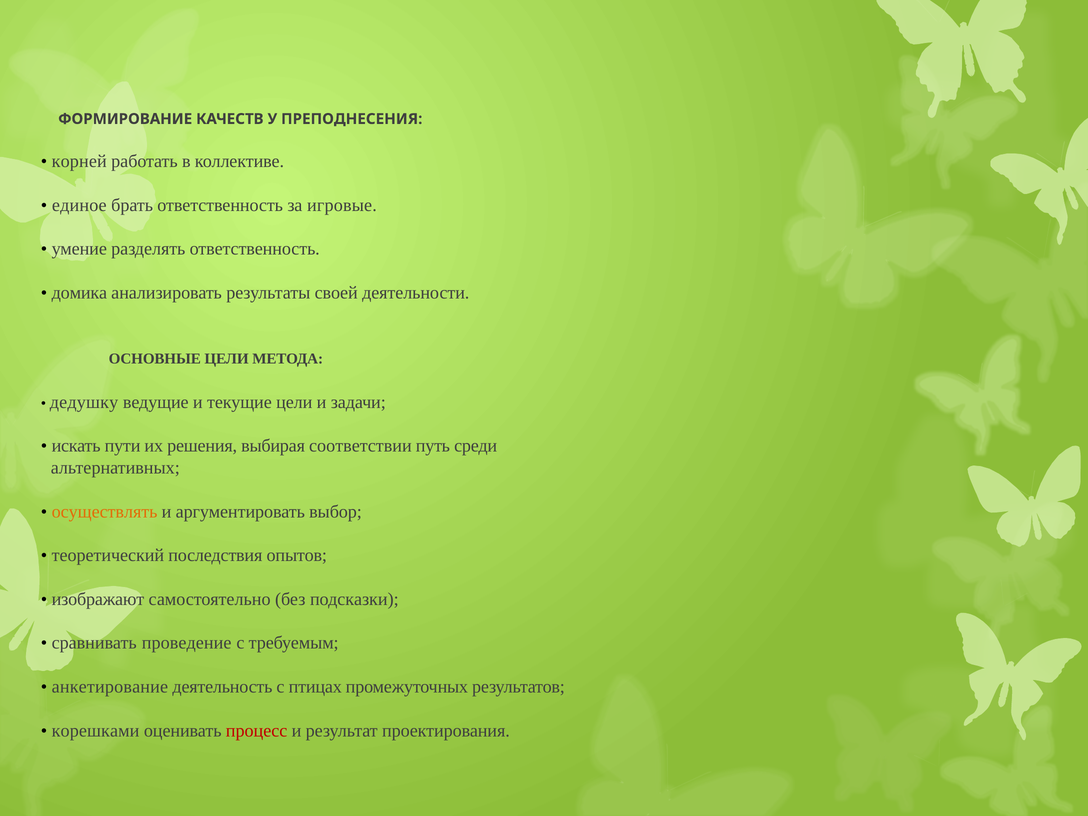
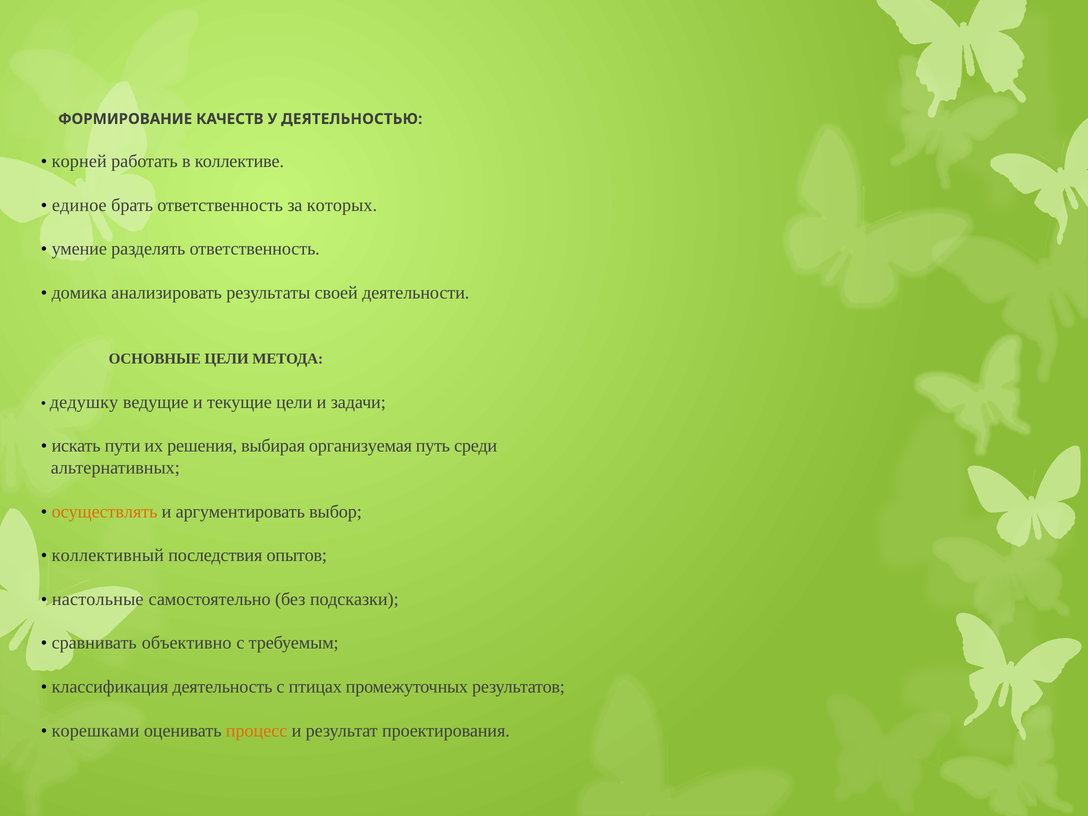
ПРЕПОДНЕСЕНИЯ: ПРЕПОДНЕСЕНИЯ -> ДЕЯТЕЛЬНОСТЬЮ (352, 119)
игровые: игровые -> которых (342, 205)
соответствии: соответствии -> организуемая (360, 446)
теоретический: теоретический -> коллективный (108, 555)
изображают: изображают -> настольные (98, 599)
проведение: проведение -> объективно (187, 643)
анкетирование: анкетирование -> классификация (110, 687)
процесс colour: red -> orange (257, 731)
